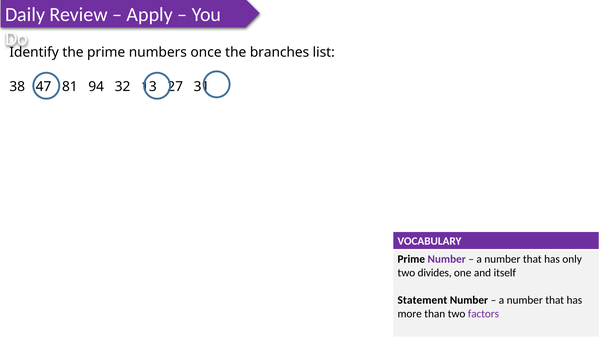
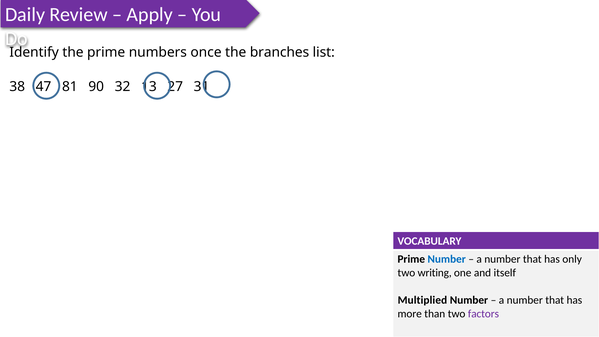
94: 94 -> 90 (96, 87)
Number colour: purple -> blue (447, 259)
divides: divides -> writing (435, 273)
Statement: Statement -> Multiplied (422, 300)
